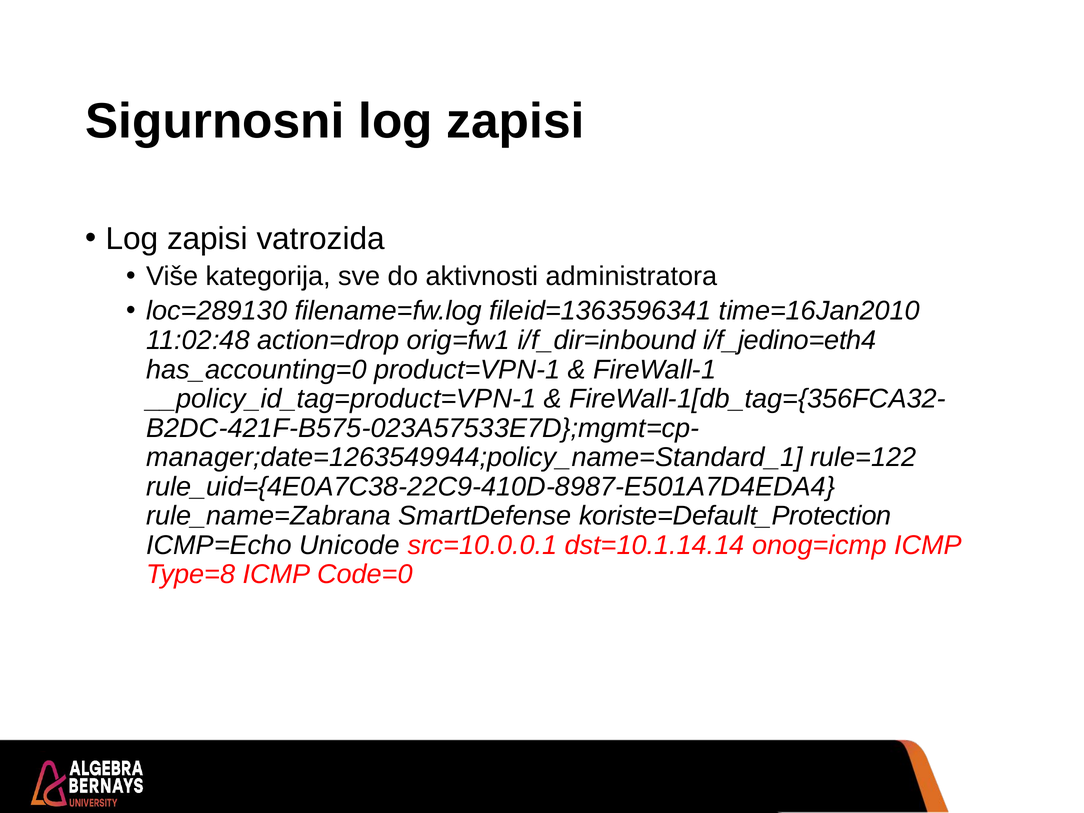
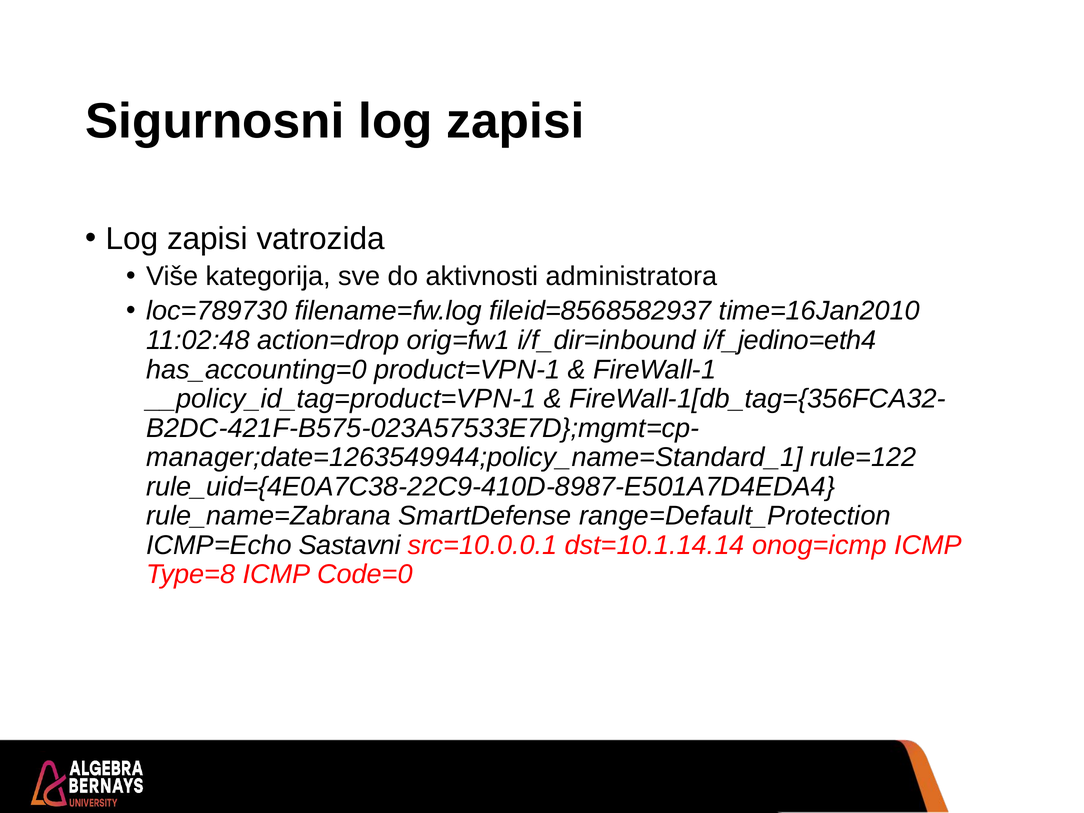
loc=289130: loc=289130 -> loc=789730 (217, 311)
fileid=1363596341: fileid=1363596341 -> fileid=8568582937 (600, 311)
koriste=Default_Protection: koriste=Default_Protection -> range=Default_Protection (735, 516)
Unicode: Unicode -> Sastavni (350, 545)
